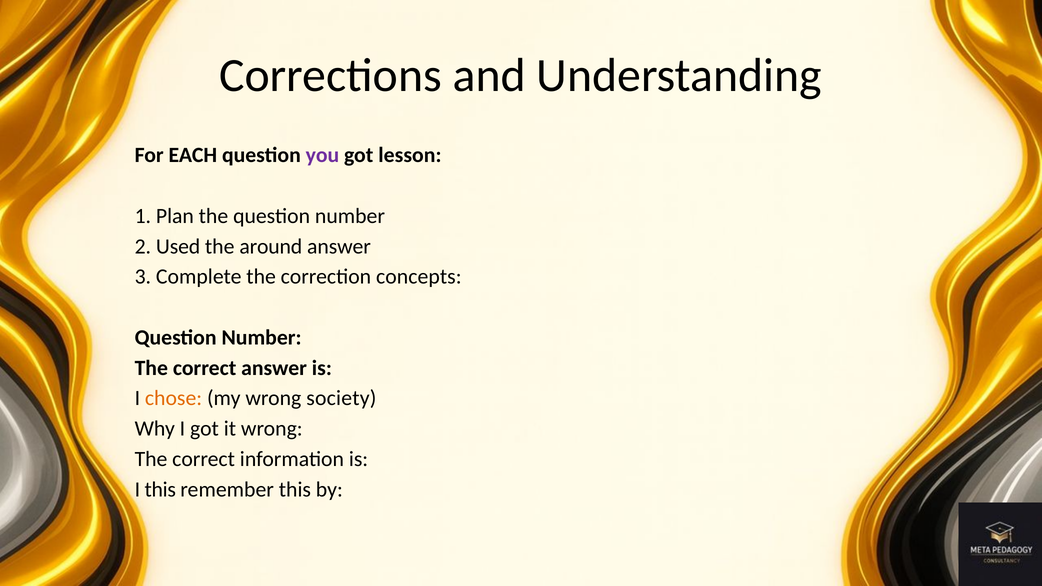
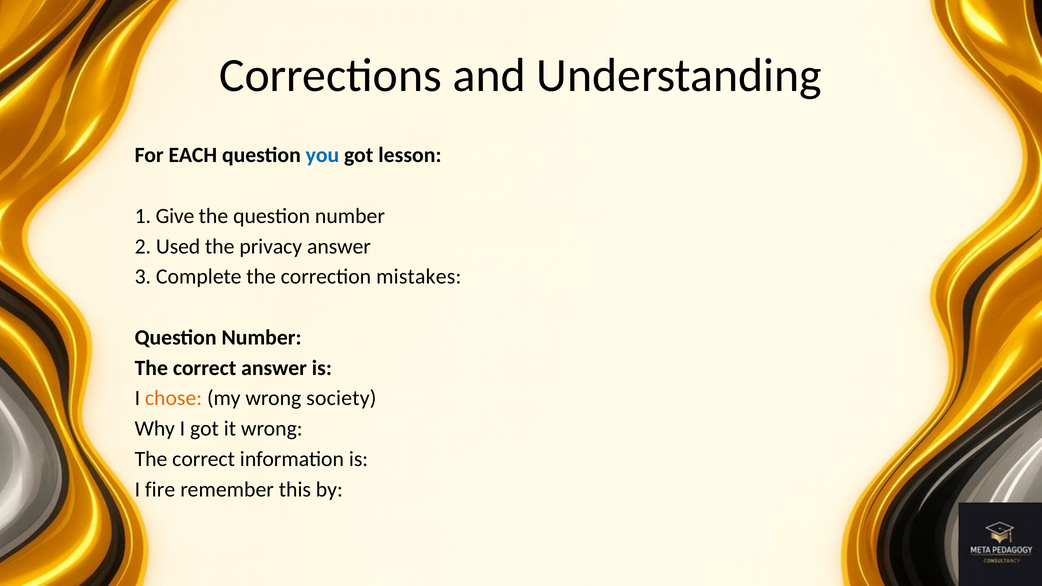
you colour: purple -> blue (322, 155)
Plan: Plan -> Give (175, 216)
around: around -> privacy (271, 246)
concepts: concepts -> mistakes (419, 277)
I this: this -> fire (160, 490)
